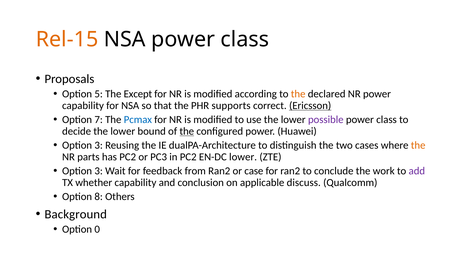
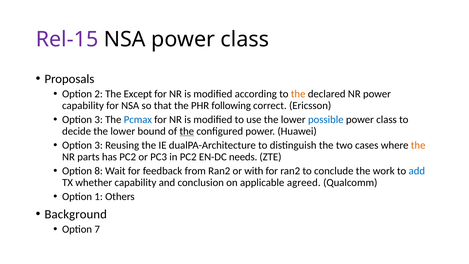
Rel-15 colour: orange -> purple (67, 39)
5: 5 -> 2 (99, 94)
supports: supports -> following (231, 105)
Ericsson underline: present -> none (310, 105)
7: 7 -> 3 (99, 120)
possible colour: purple -> blue (326, 120)
EN-DC lower: lower -> needs (243, 157)
3: 3 -> 8 (99, 171)
case: case -> with (254, 171)
add colour: purple -> blue (417, 171)
discuss: discuss -> agreed (304, 182)
8: 8 -> 1 (99, 196)
0: 0 -> 7 (97, 229)
